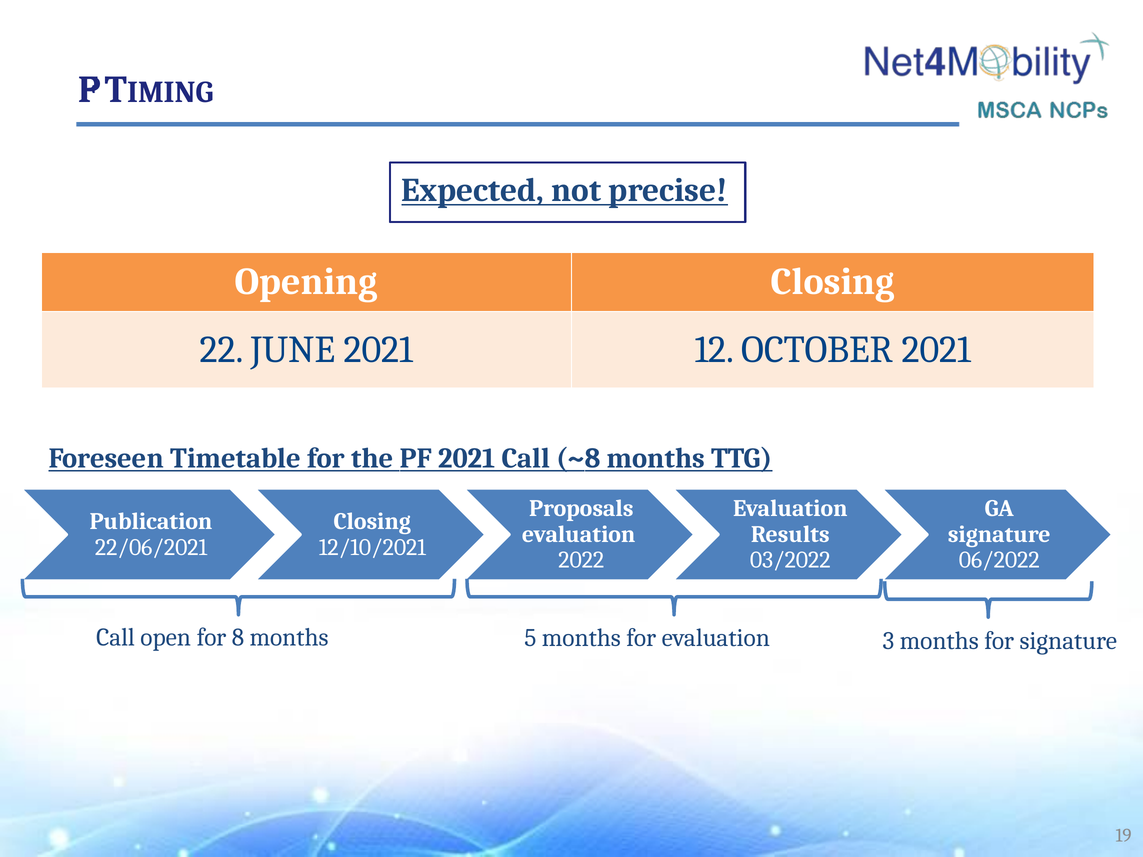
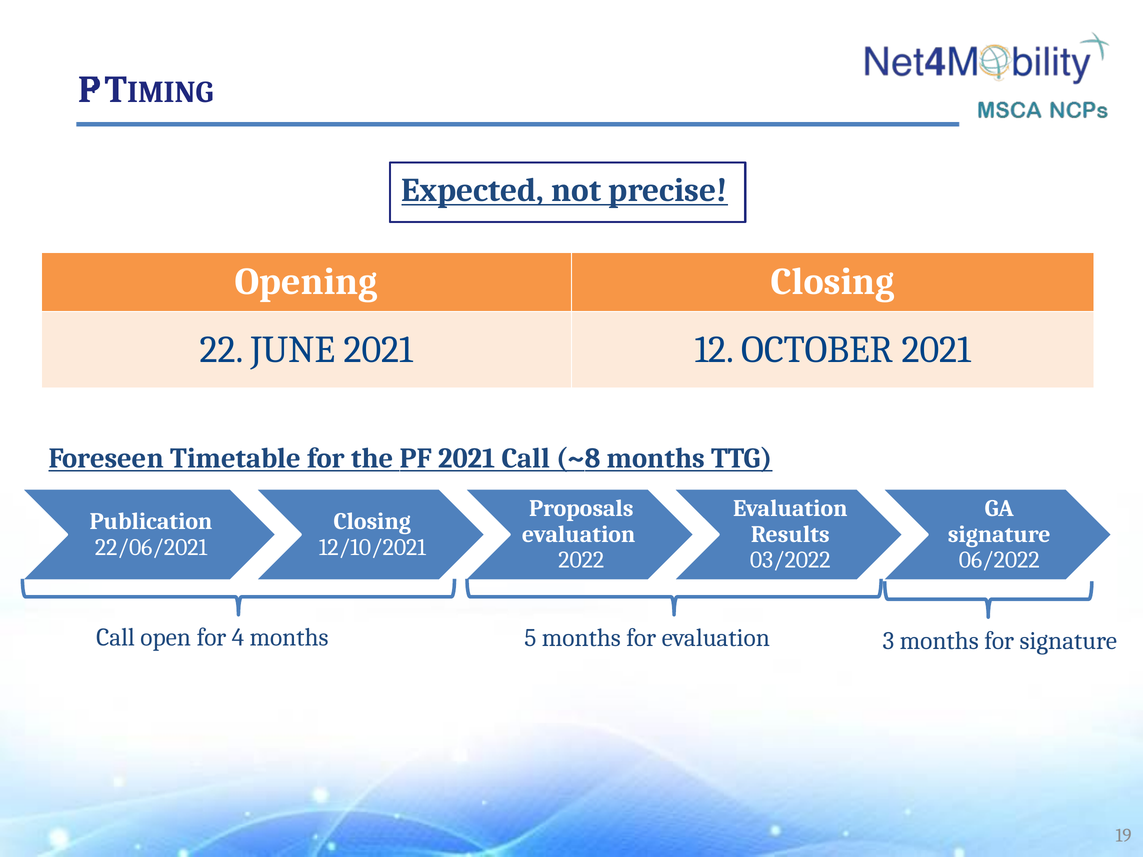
8: 8 -> 4 (238, 637)
